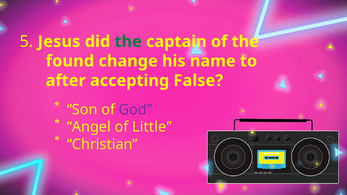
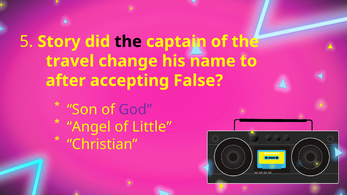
Jesus: Jesus -> Story (59, 42)
the colour: green -> black (128, 42)
found: found -> travel (70, 61)
